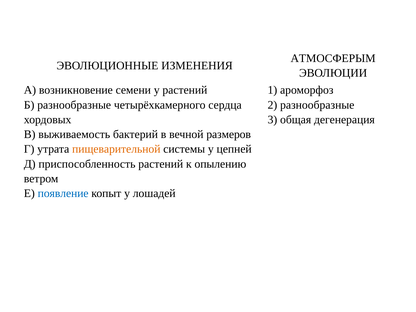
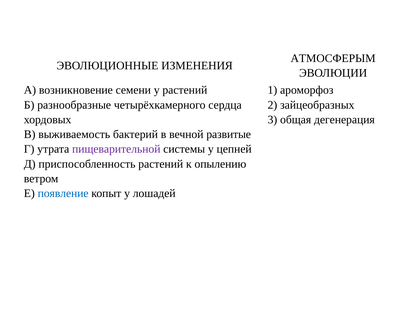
2 разнообразные: разнообразные -> зайцеобразных (317, 105)
размеров: размеров -> развитые (229, 134)
пищеварительной colour: orange -> purple (116, 149)
